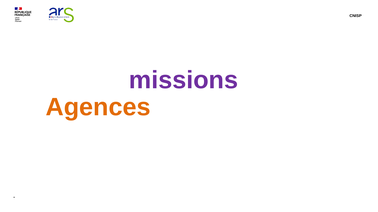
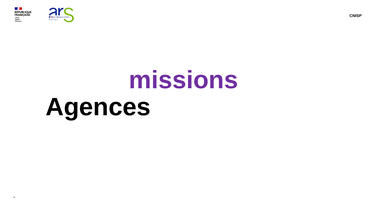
Agences colour: orange -> black (98, 107)
